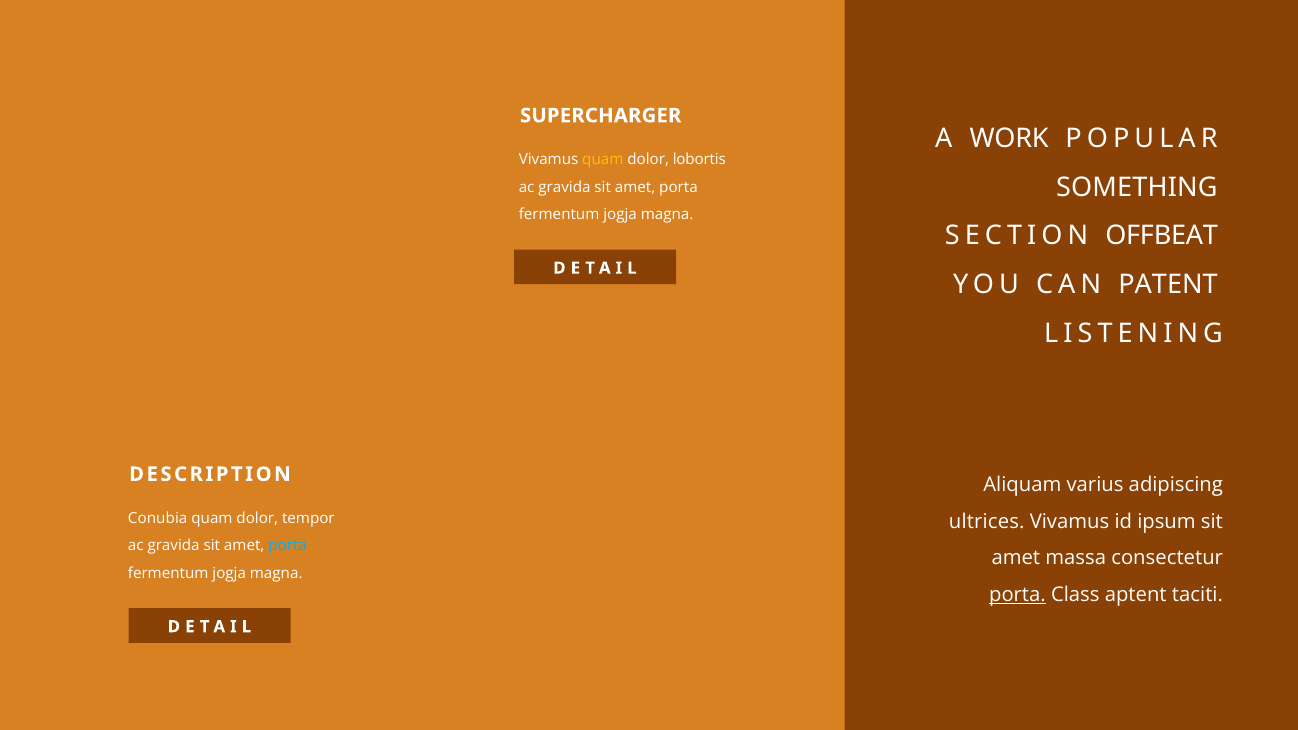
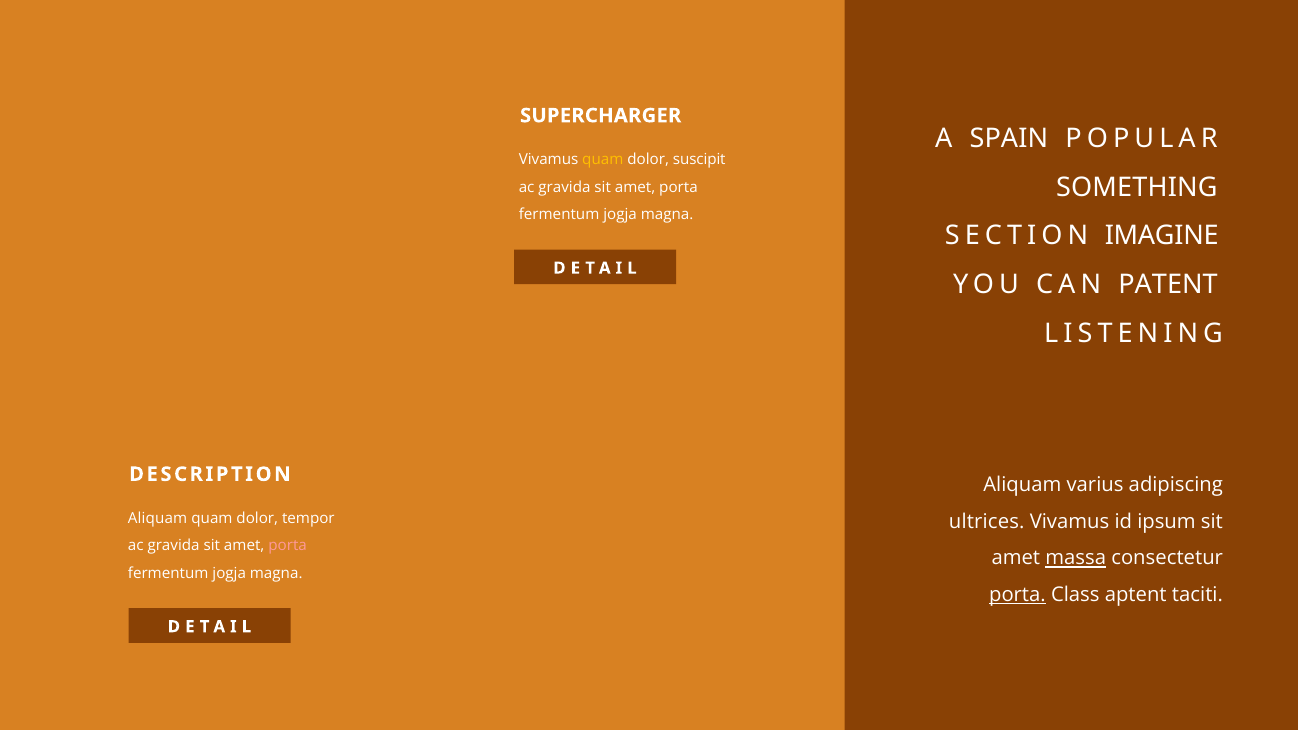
WORK: WORK -> SPAIN (1009, 138)
lobortis: lobortis -> suscipit (699, 160)
OFFBEAT: OFFBEAT -> IMAGINE (1162, 236)
Conubia: Conubia -> Aliquam (158, 519)
porta colour: light blue -> pink (288, 546)
massa underline: none -> present (1076, 558)
